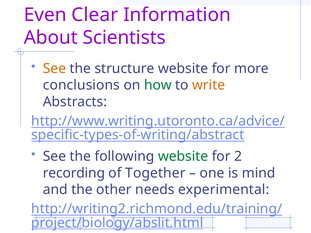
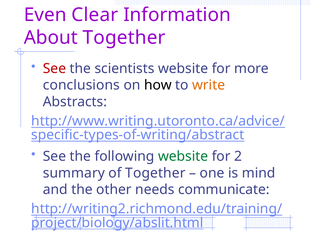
About Scientists: Scientists -> Together (124, 38)
See colour: orange -> red (54, 69)
structure: structure -> scientists (124, 69)
how colour: green -> black (158, 85)
recording: recording -> summary (74, 173)
experimental: experimental -> communicate (224, 190)
